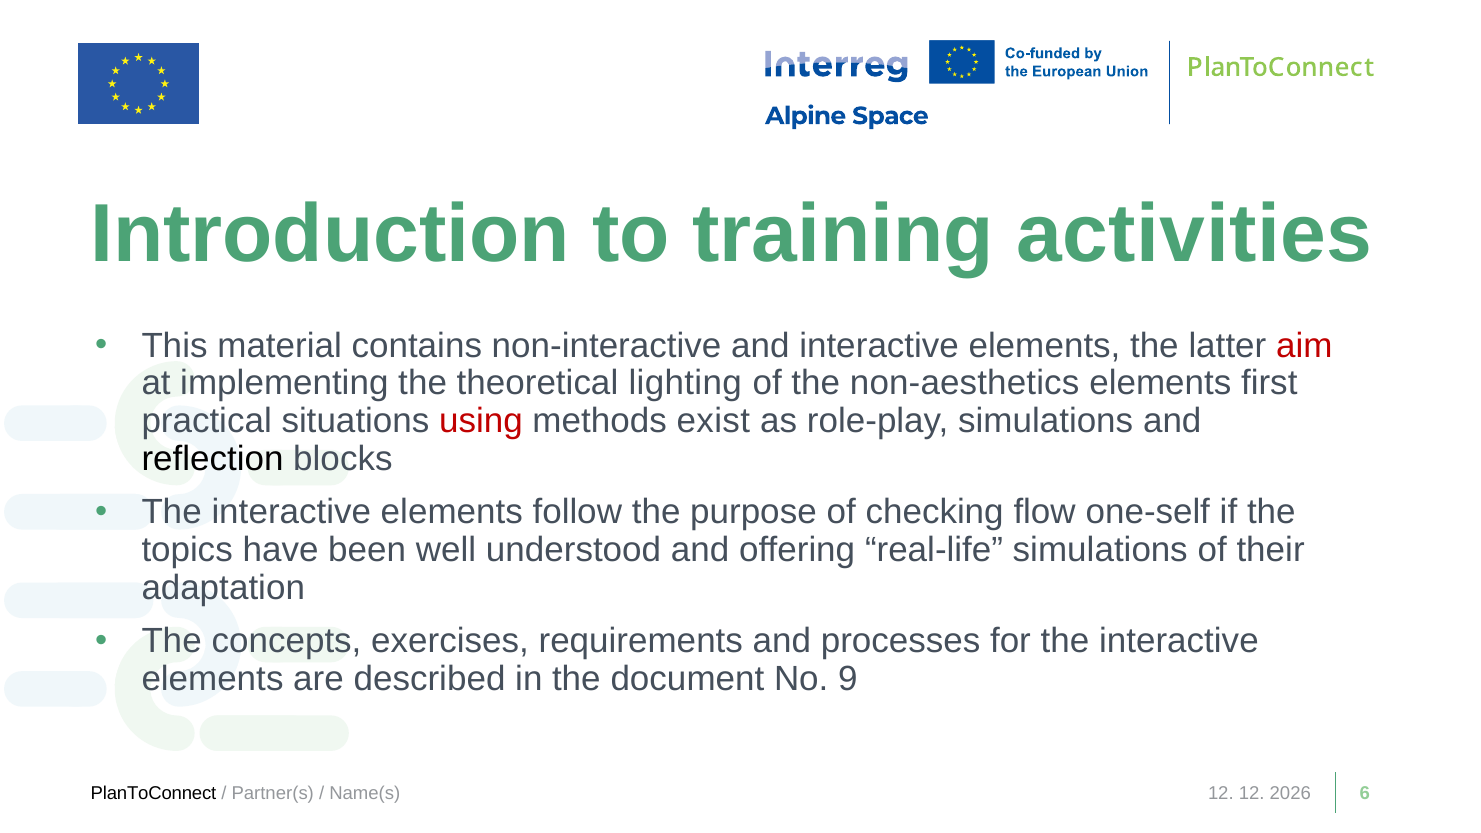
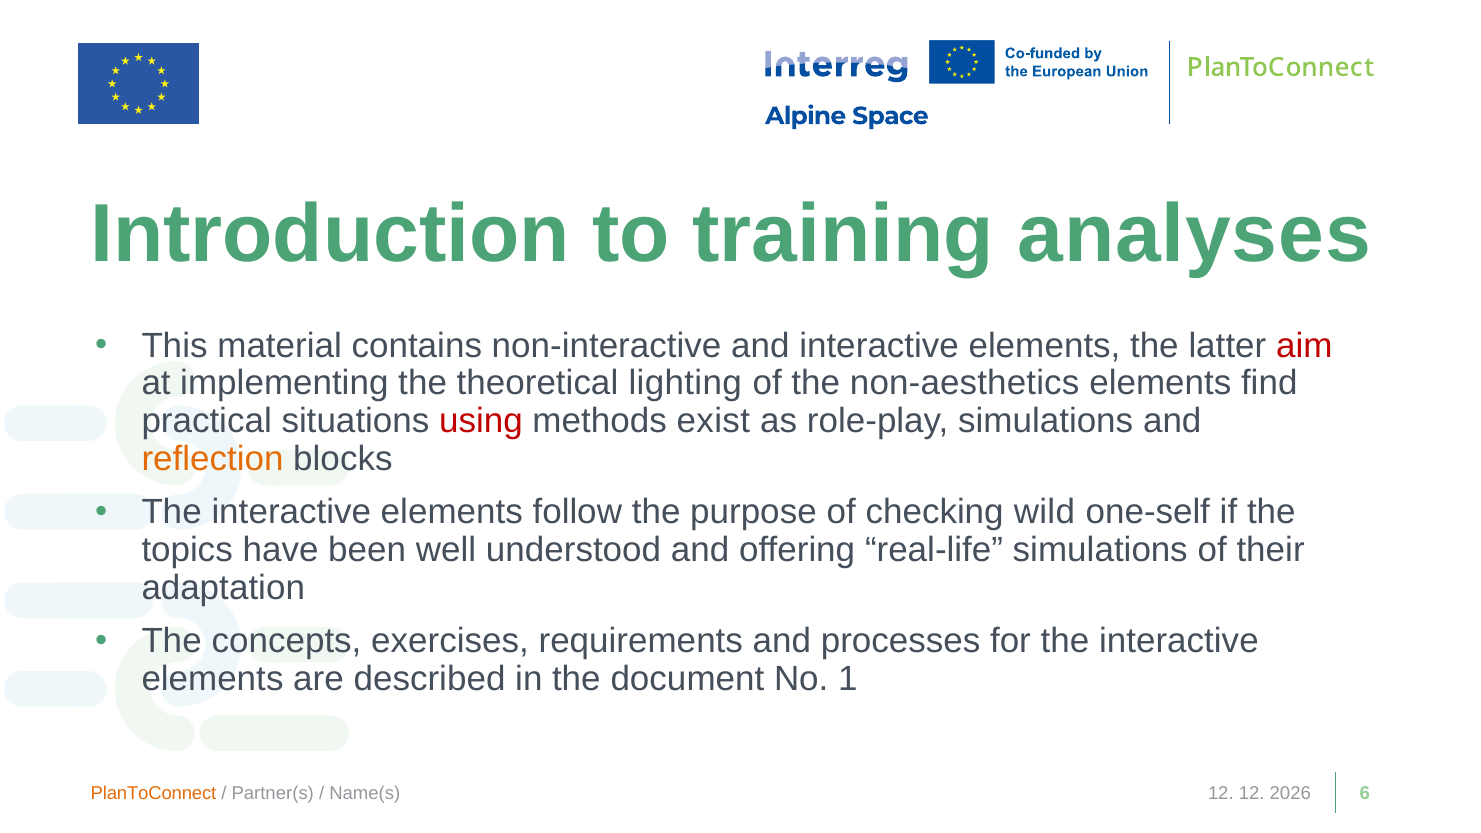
activities: activities -> analyses (1194, 234)
first: first -> find (1269, 383)
reflection colour: black -> orange (213, 459)
flow: flow -> wild (1044, 512)
9: 9 -> 1 (848, 679)
PlanToConnect colour: black -> orange (153, 794)
